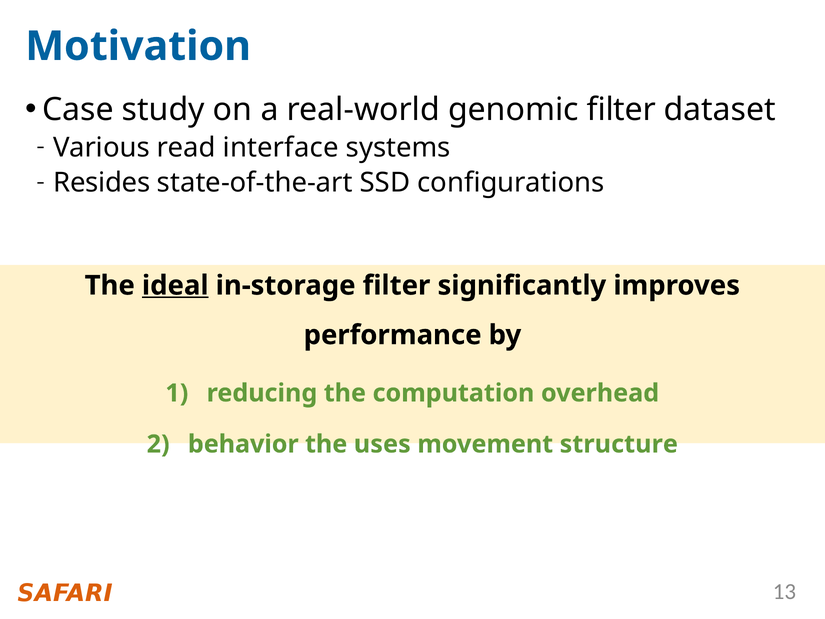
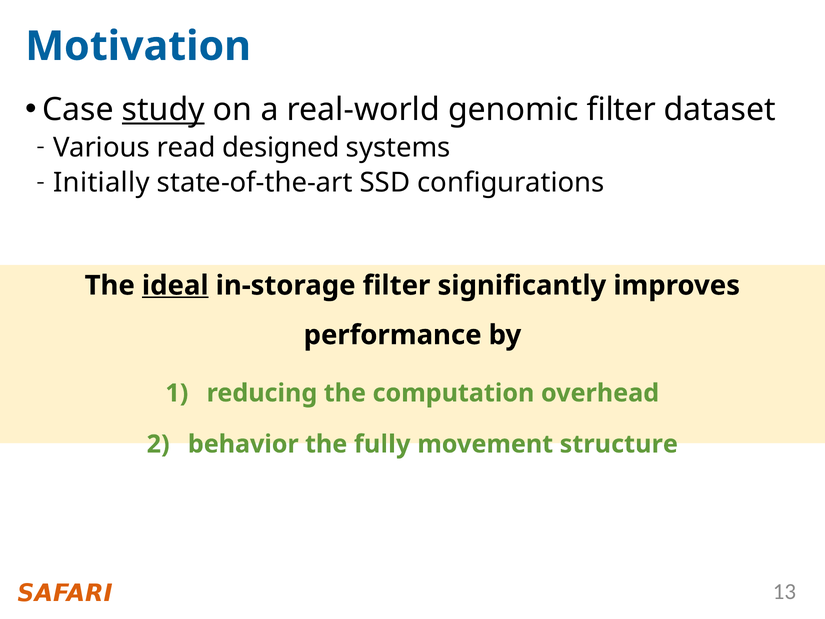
study underline: none -> present (163, 109)
interface: interface -> designed (281, 147)
Resides: Resides -> Initially (101, 183)
uses: uses -> fully (382, 444)
